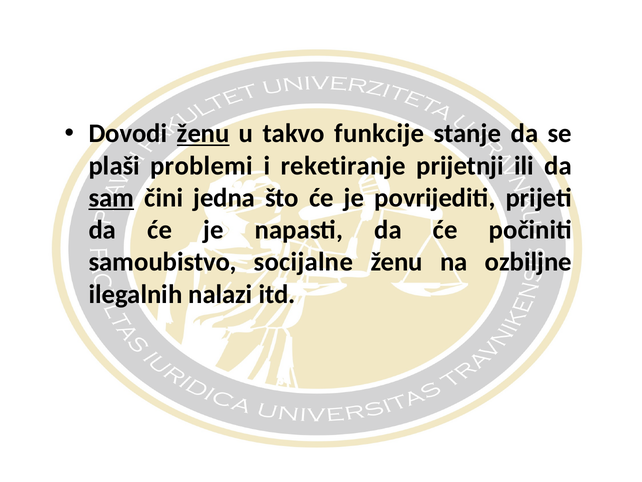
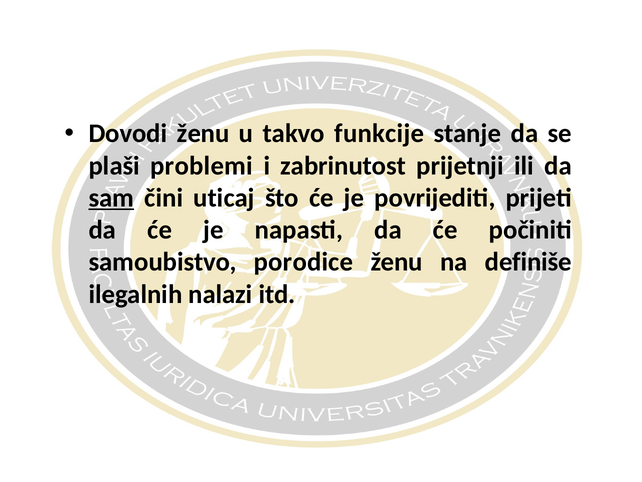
ženu underline: present -> none (203, 133)
reketiranje: reketiranje -> zabrinutost (343, 166)
jedna: jedna -> uticaj (224, 198)
socijalne: socijalne -> porodice (304, 262)
ozbiljne: ozbiljne -> definiše (528, 262)
